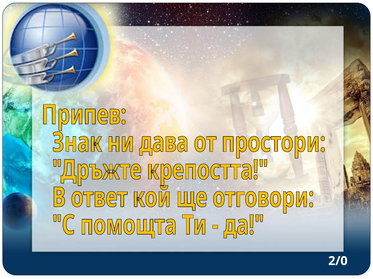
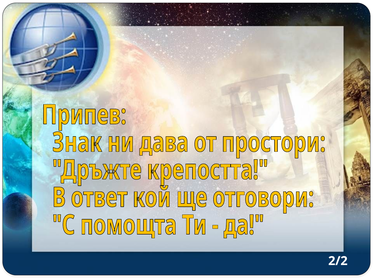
2/0: 2/0 -> 2/2 (338, 262)
